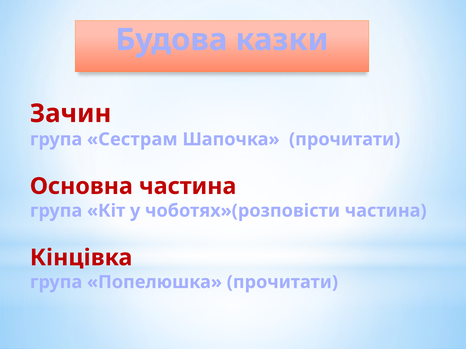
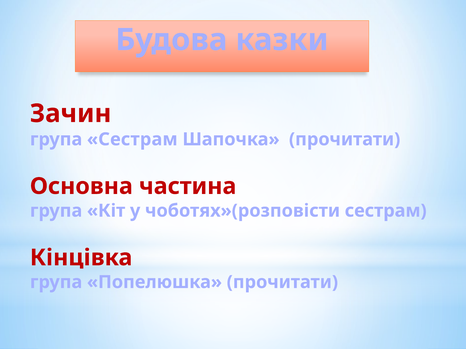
чоботях»(розповісти частина: частина -> сестрам (386, 211)
